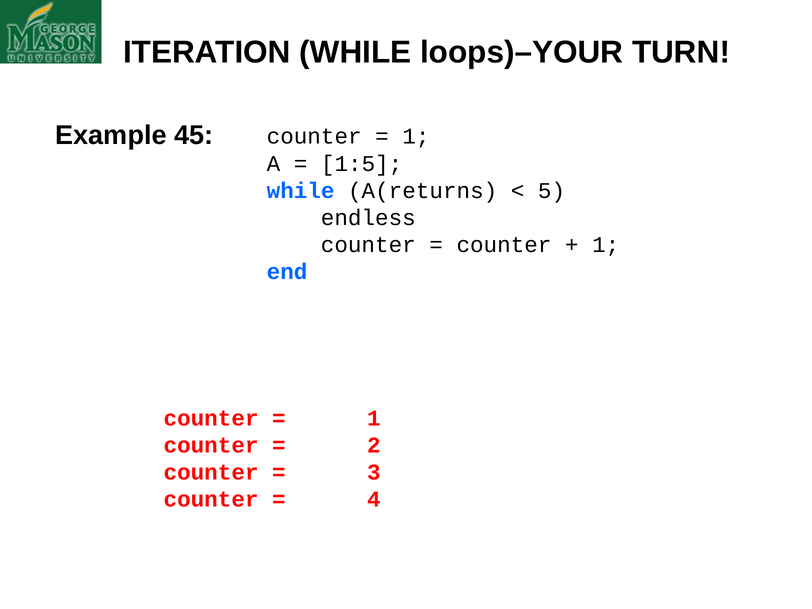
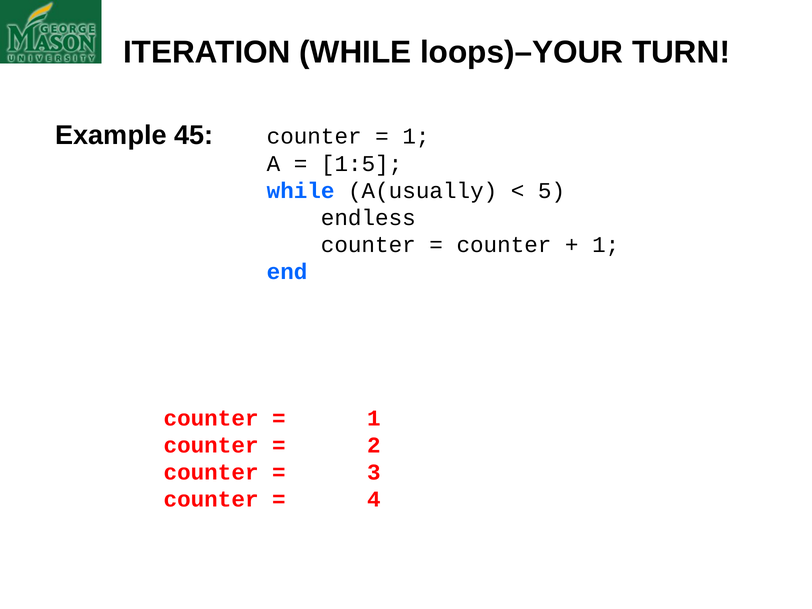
A(returns: A(returns -> A(usually (423, 191)
